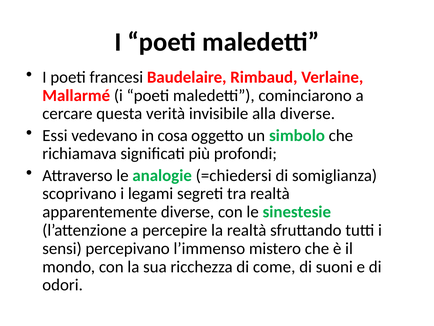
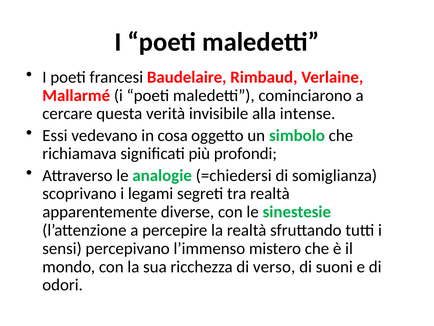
alla diverse: diverse -> intense (308, 114)
come: come -> verso (274, 266)
